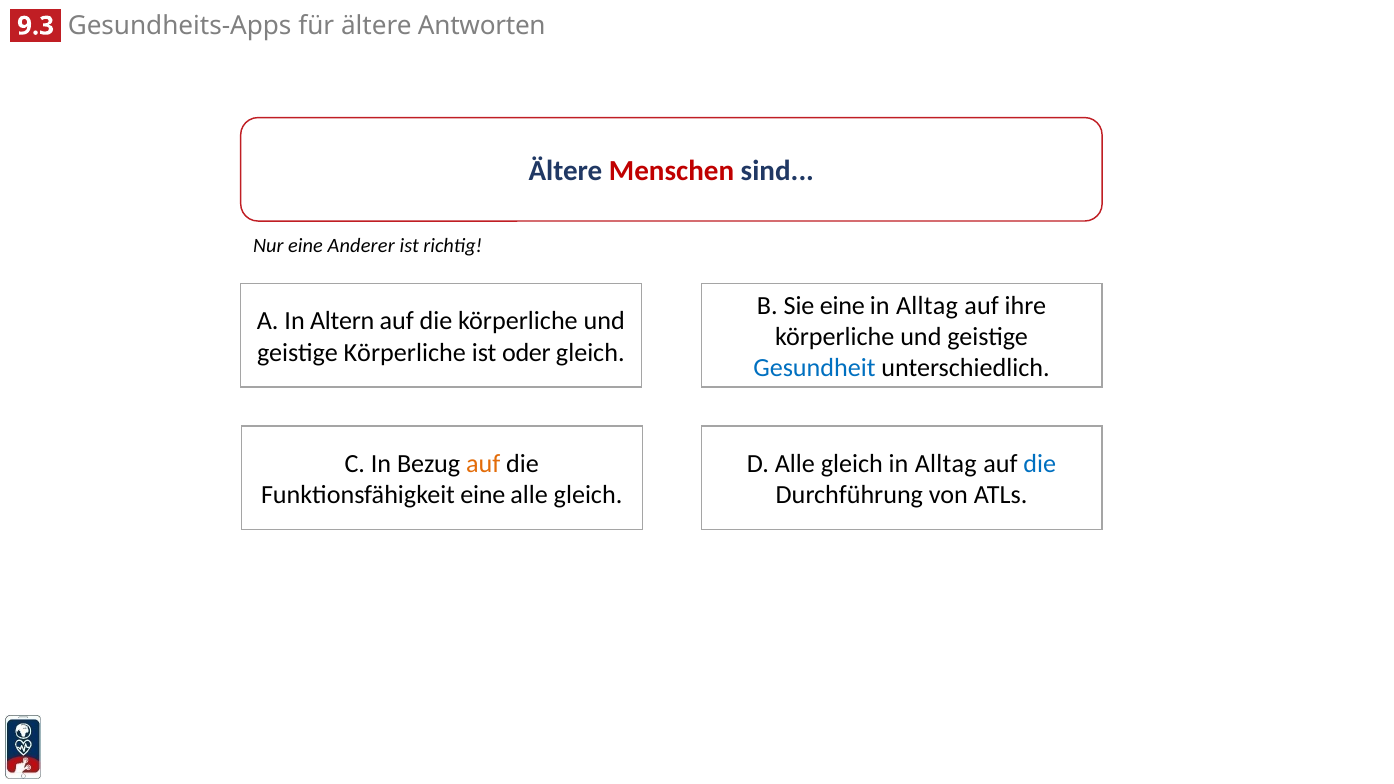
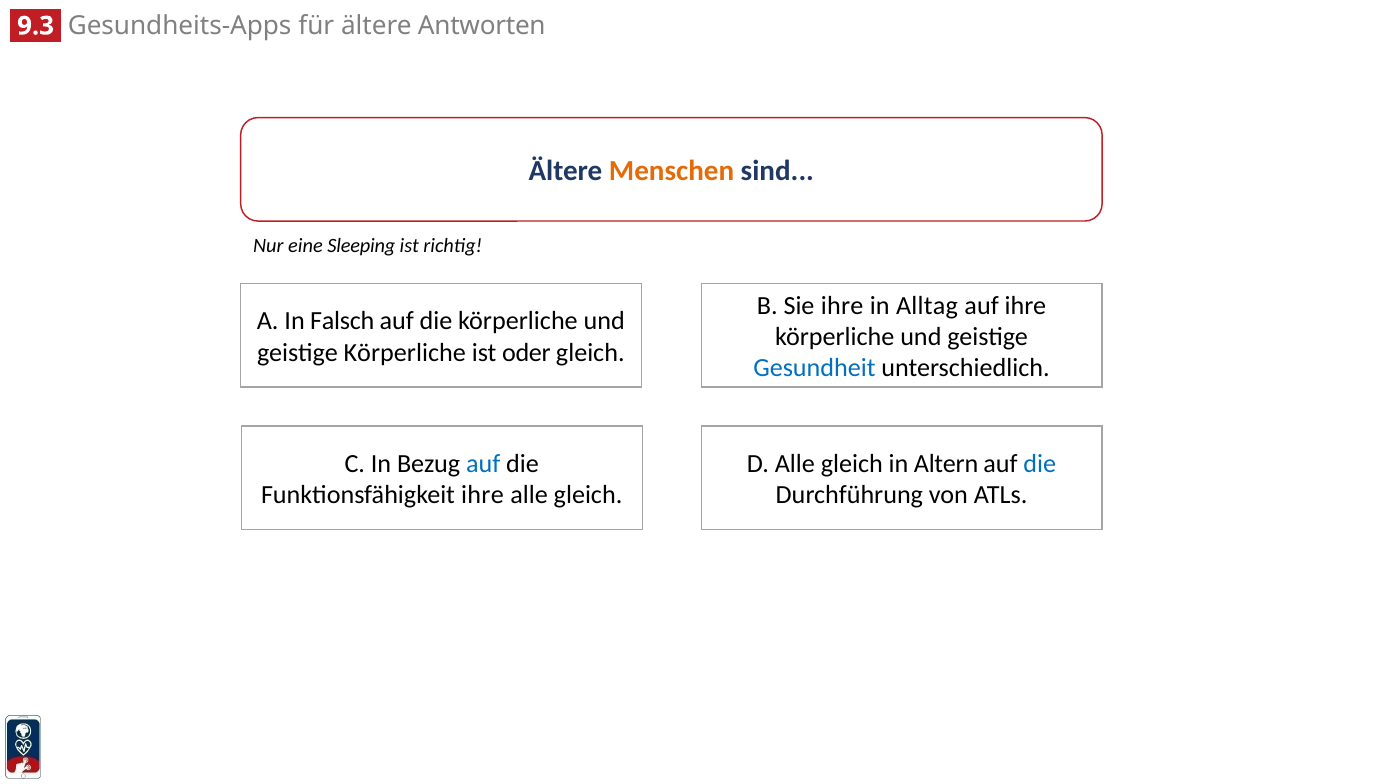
Menschen colour: red -> orange (672, 171)
Anderer: Anderer -> Sleeping (361, 246)
Sie eine: eine -> ihre (842, 306)
Altern: Altern -> Falsch (342, 321)
auf colour: orange -> blue (483, 464)
gleich in Alltag: Alltag -> Altern (946, 464)
Funktionsfähigkeit eine: eine -> ihre (483, 495)
